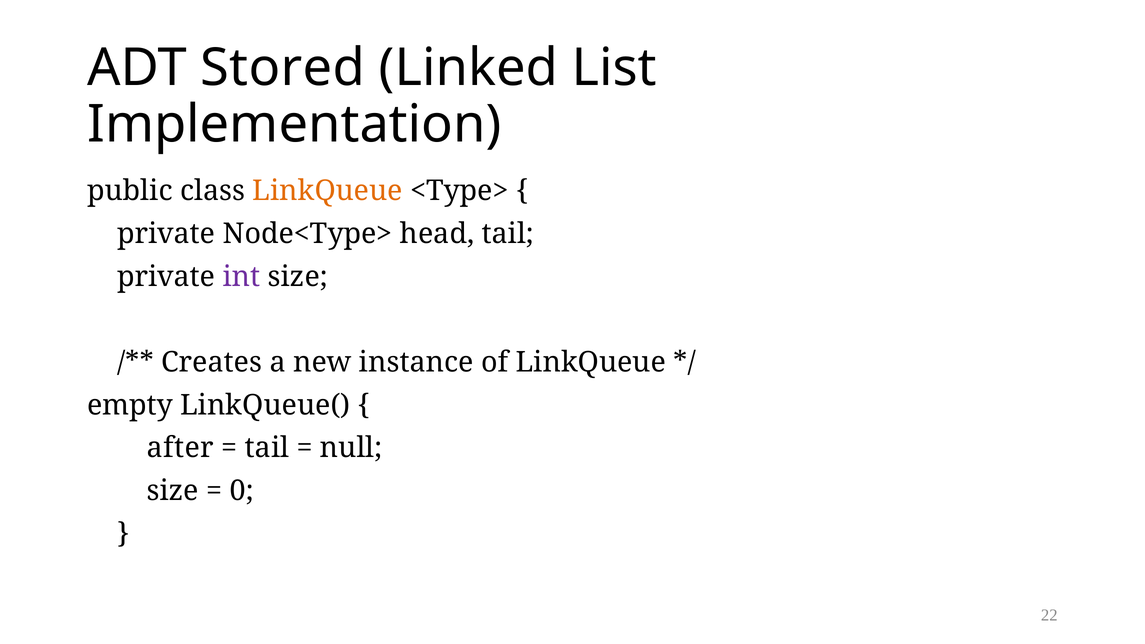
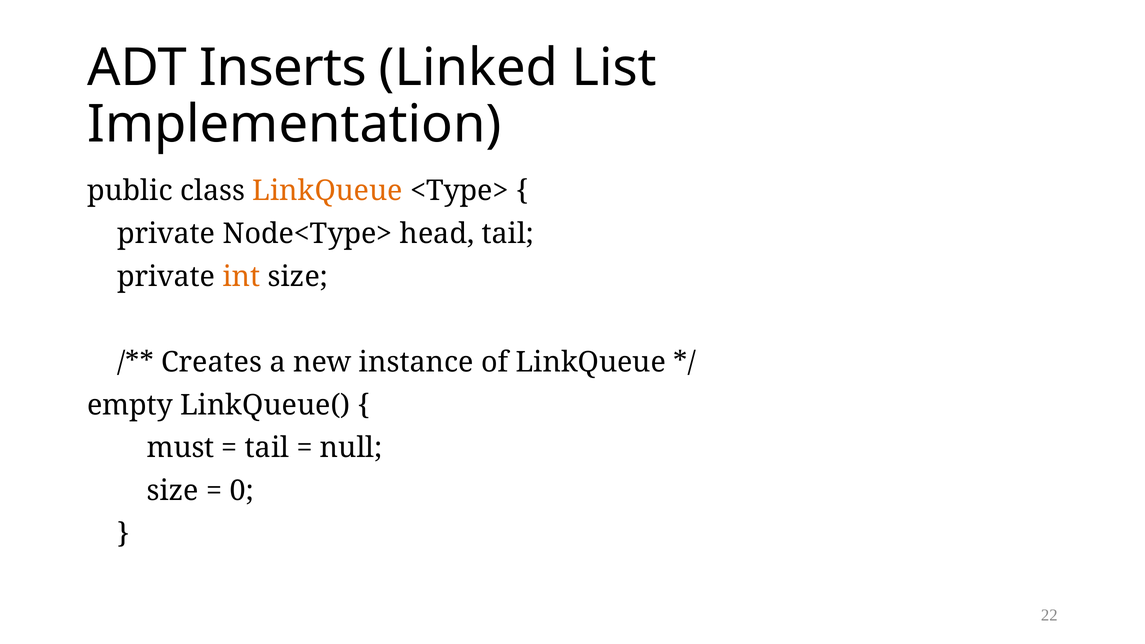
Stored: Stored -> Inserts (283, 68)
int colour: purple -> orange (242, 277)
after: after -> must (181, 448)
